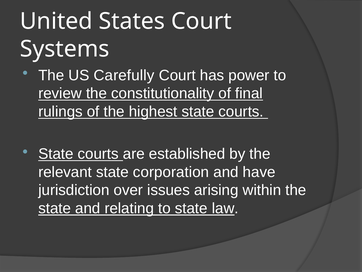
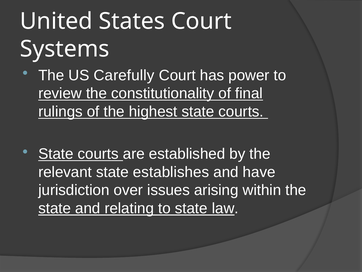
corporation: corporation -> establishes (171, 172)
